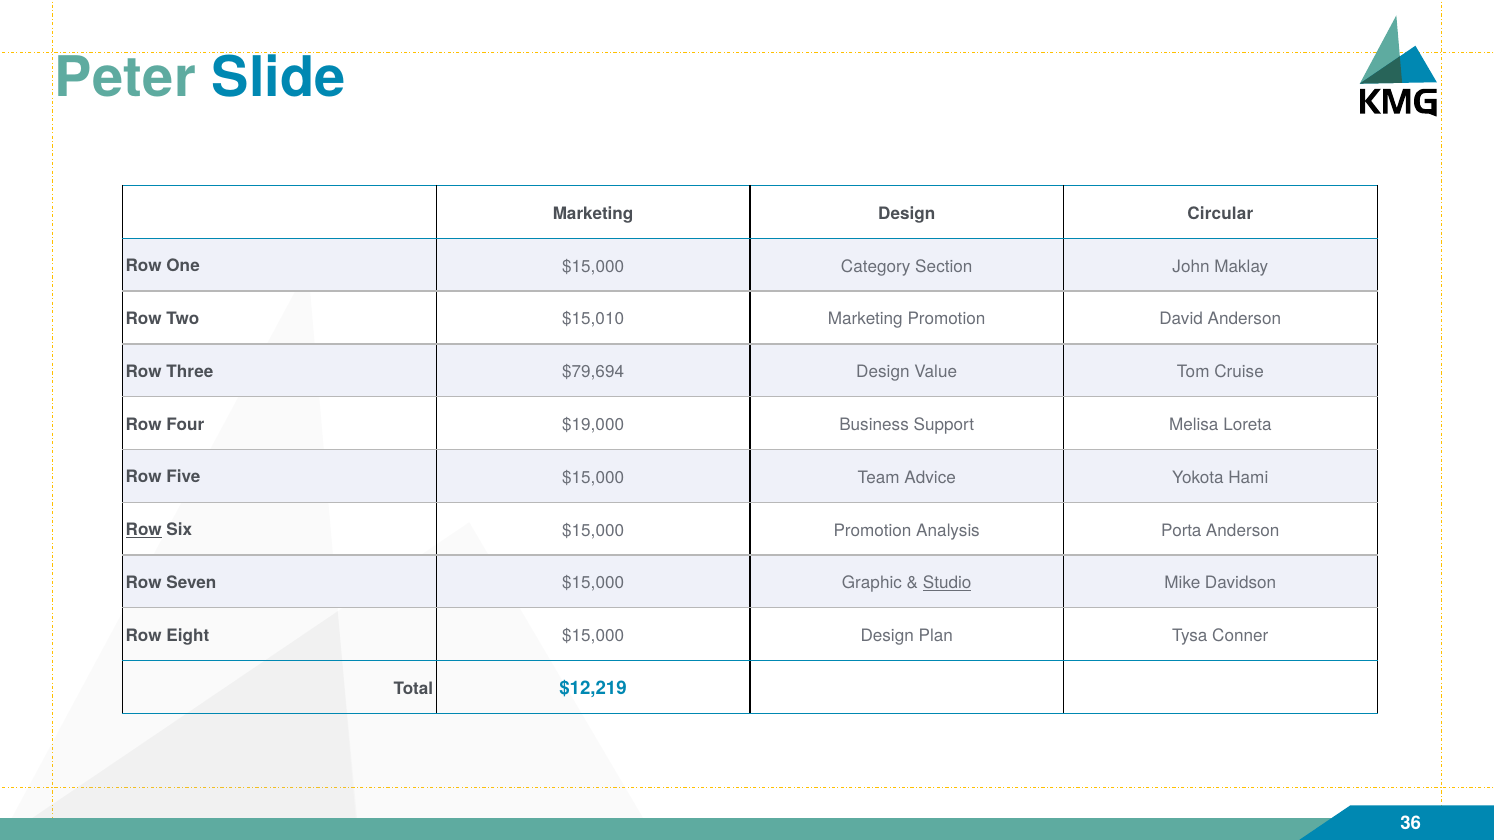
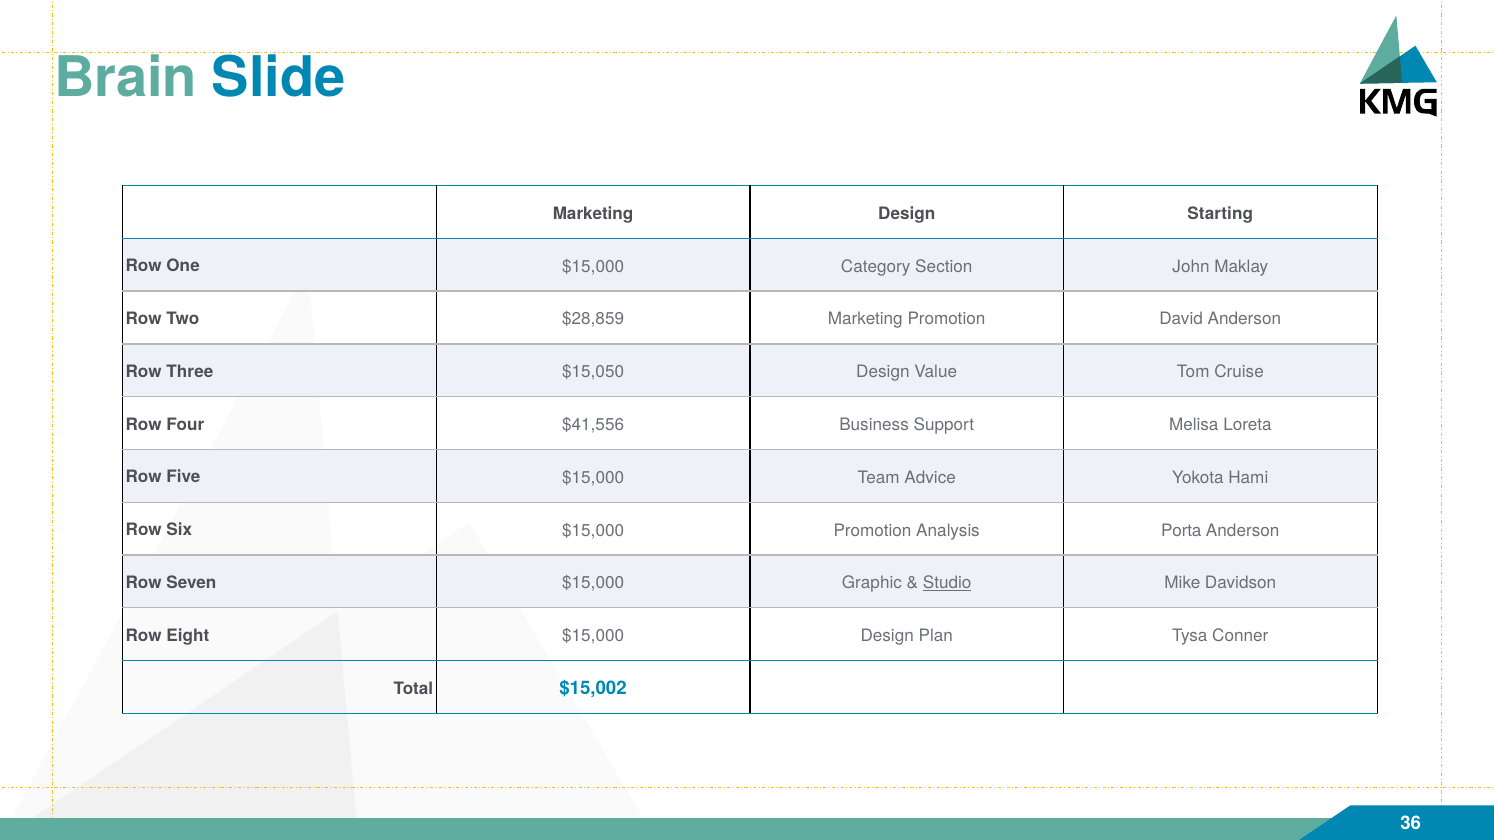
Peter: Peter -> Brain (125, 78)
Circular: Circular -> Starting (1220, 213)
$15,010: $15,010 -> $28,859 (593, 319)
$79,694: $79,694 -> $15,050 (593, 372)
$19,000: $19,000 -> $41,556 (593, 425)
Row underline: present -> none (144, 530)
$12,219: $12,219 -> $15,002 (593, 689)
